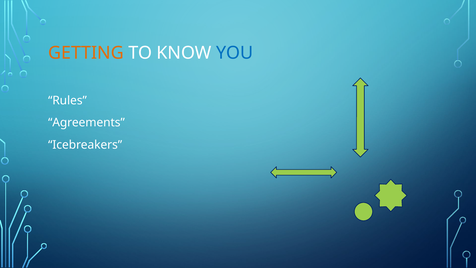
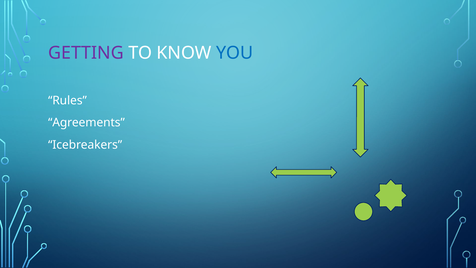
GETTING colour: orange -> purple (86, 53)
